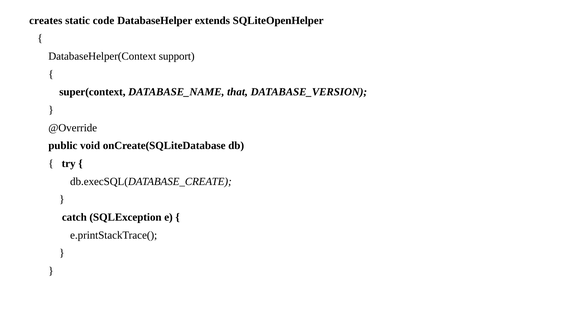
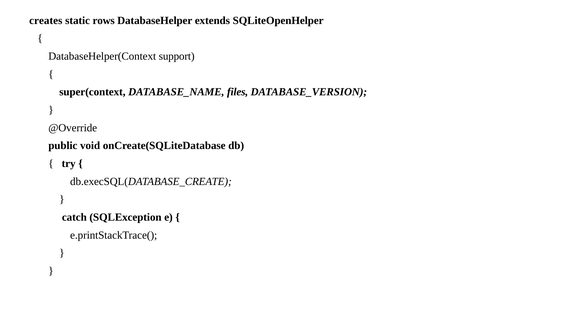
code: code -> rows (104, 20)
that: that -> files (238, 92)
